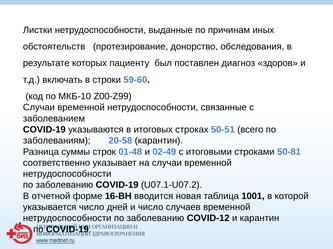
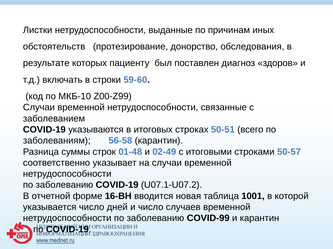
20-58: 20-58 -> 56-58 (120, 141)
50-81: 50-81 -> 50-57 (289, 152)
COVID-12: COVID-12 -> COVID-99 (208, 219)
